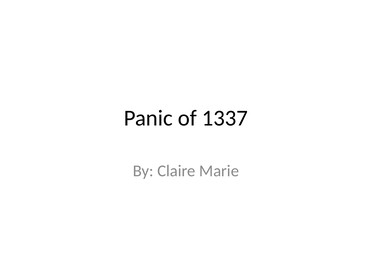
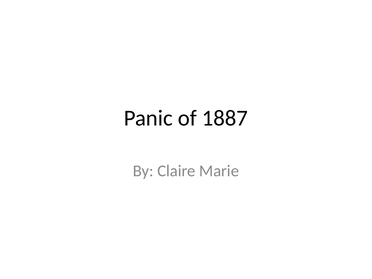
1337: 1337 -> 1887 (225, 118)
